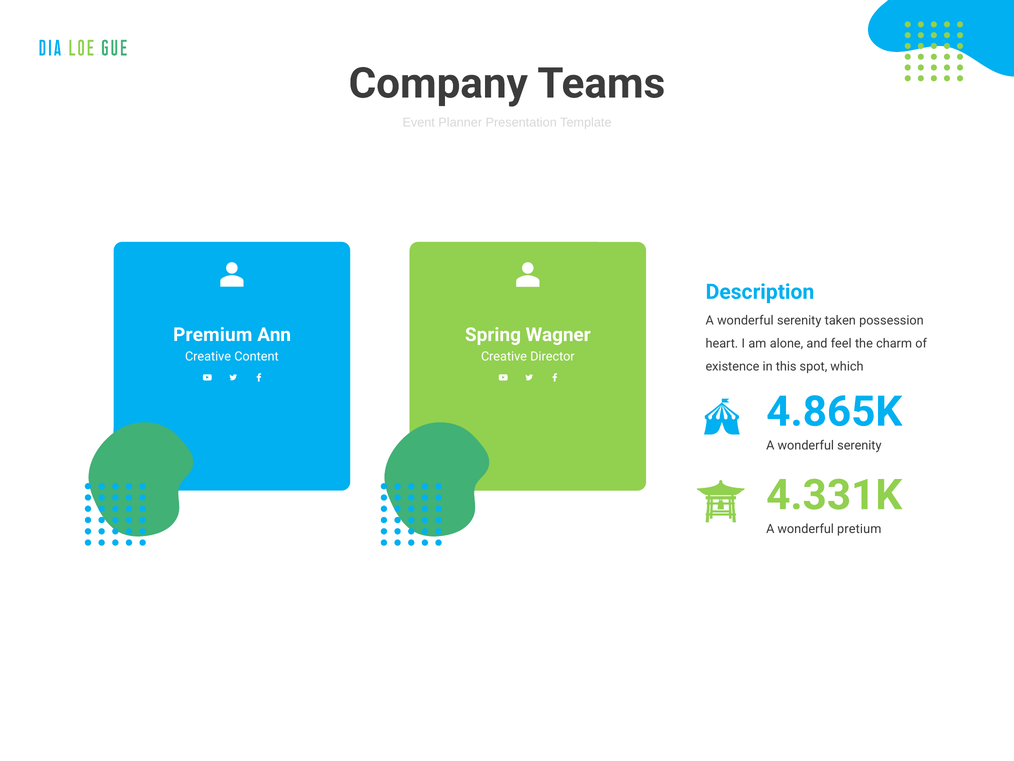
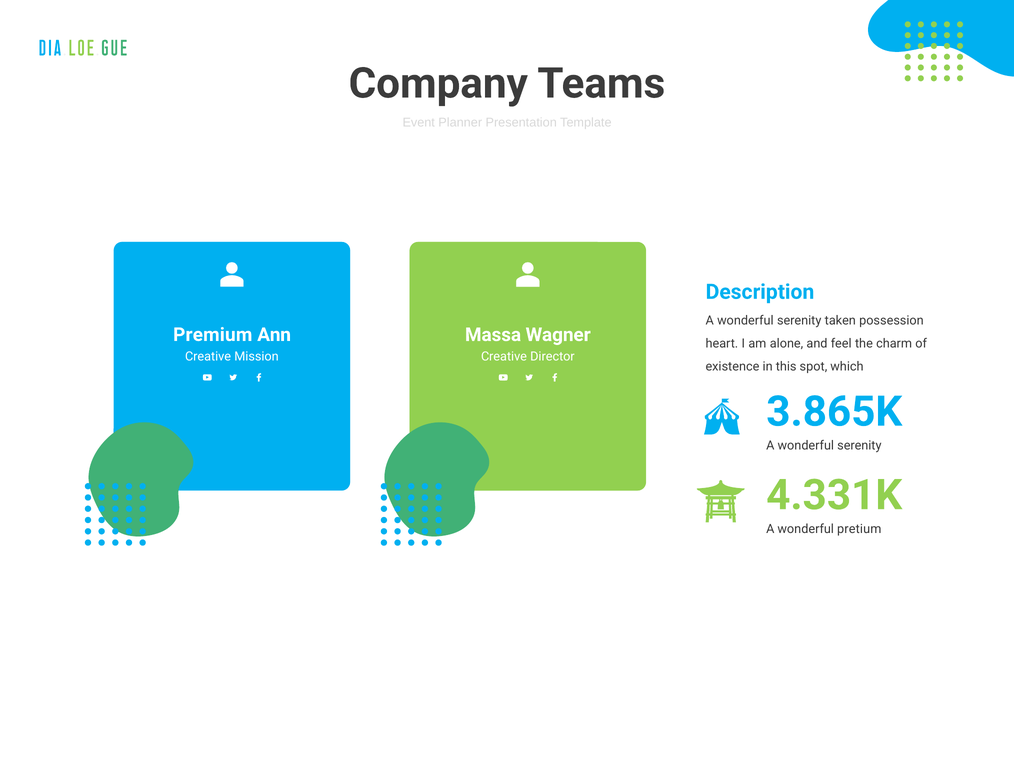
Spring: Spring -> Massa (493, 335)
Content: Content -> Mission (256, 356)
4.865K: 4.865K -> 3.865K (834, 411)
